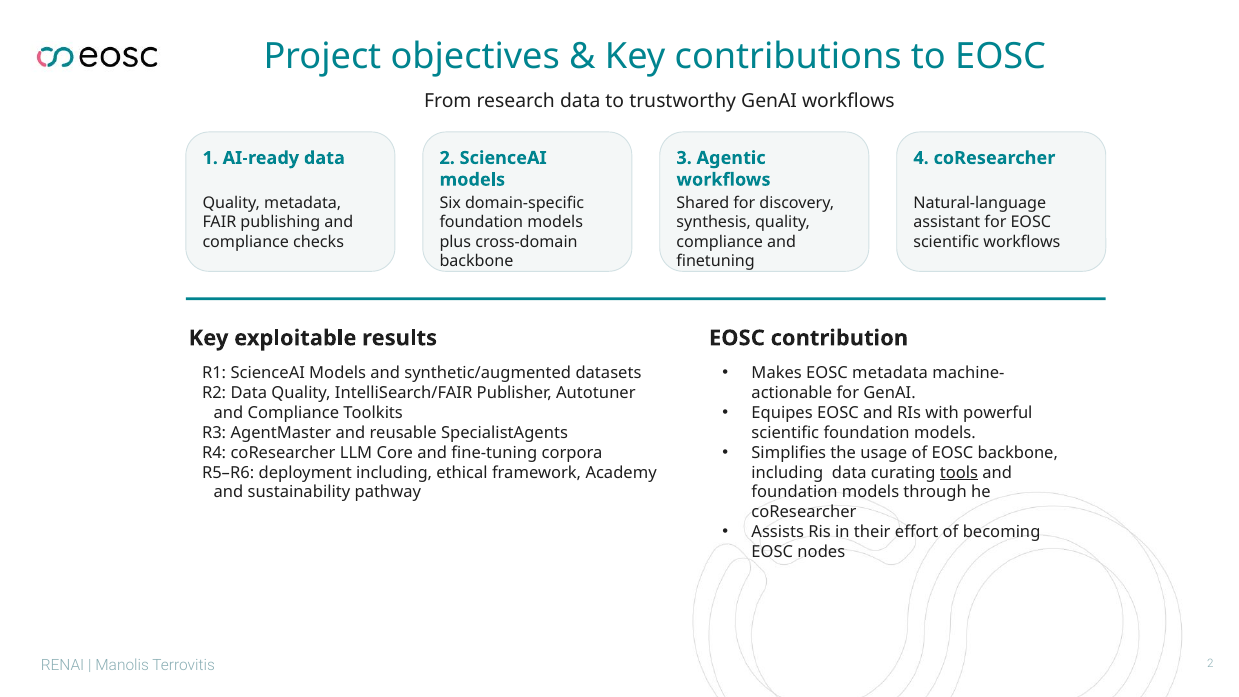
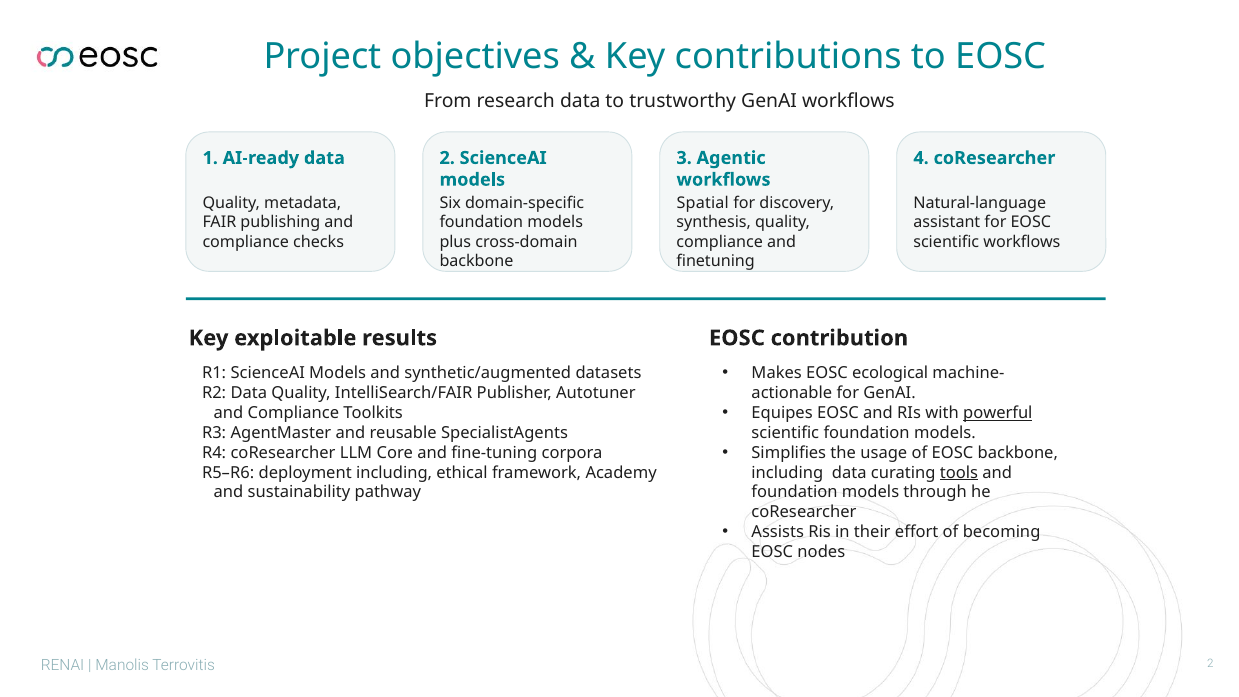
Shared: Shared -> Spatial (703, 203)
EOSC metadata: metadata -> ecological (890, 373)
powerful underline: none -> present (998, 413)
